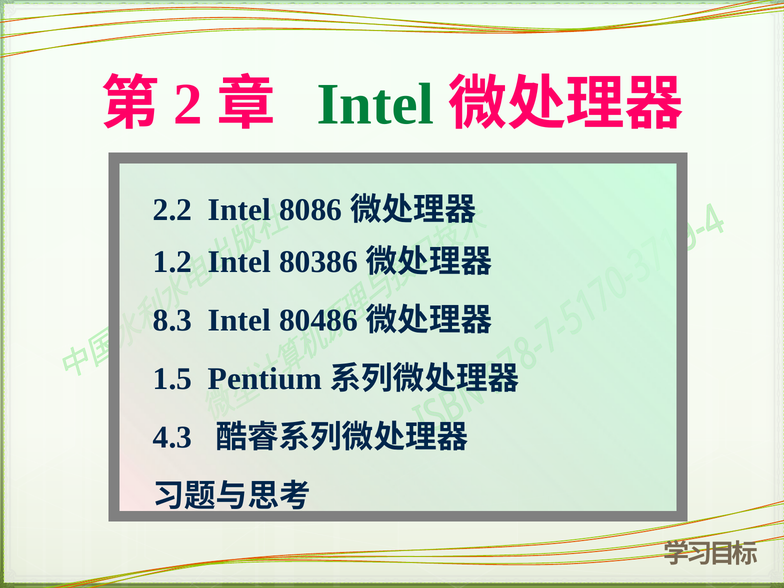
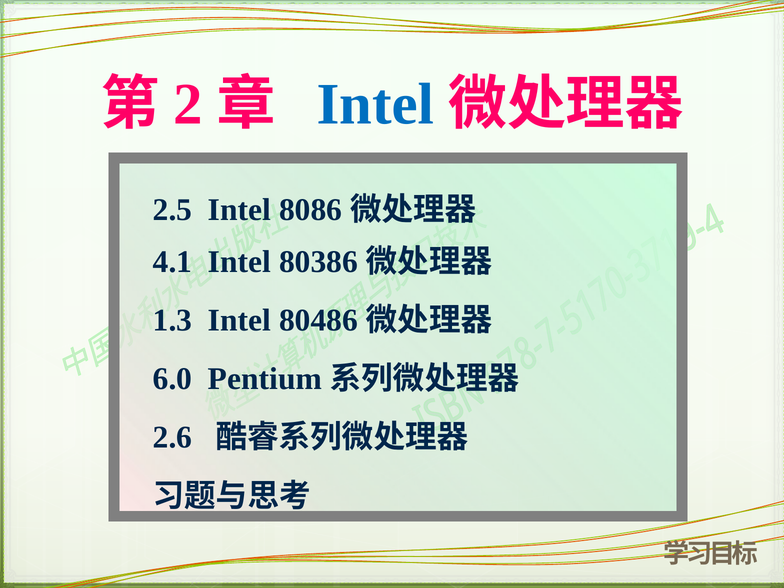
Intel colour: green -> blue (375, 105)
2.2: 2.2 -> 2.5 (172, 210)
1.2: 1.2 -> 4.1 (172, 262)
8.3: 8.3 -> 1.3 (172, 320)
1.5: 1.5 -> 6.0 (172, 379)
4.3: 4.3 -> 2.6 (172, 438)
